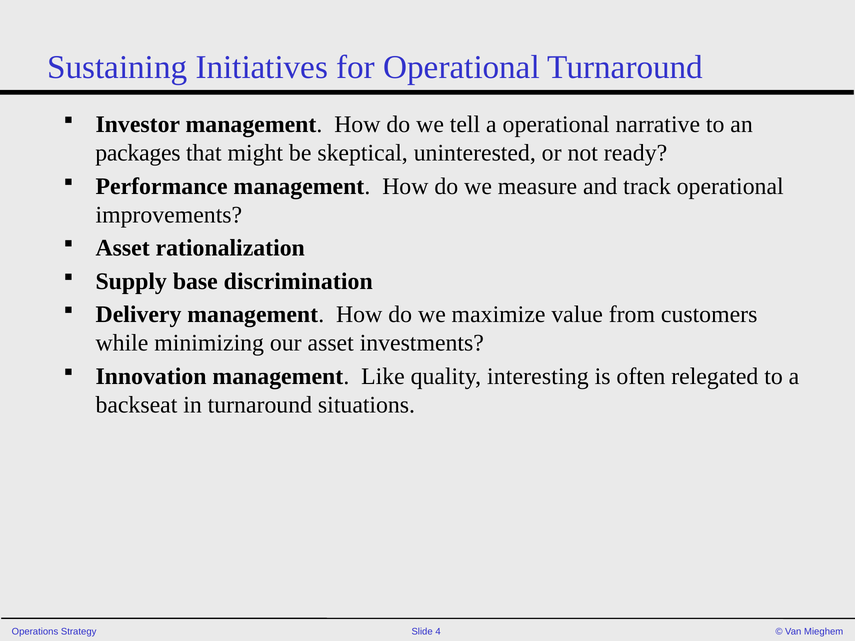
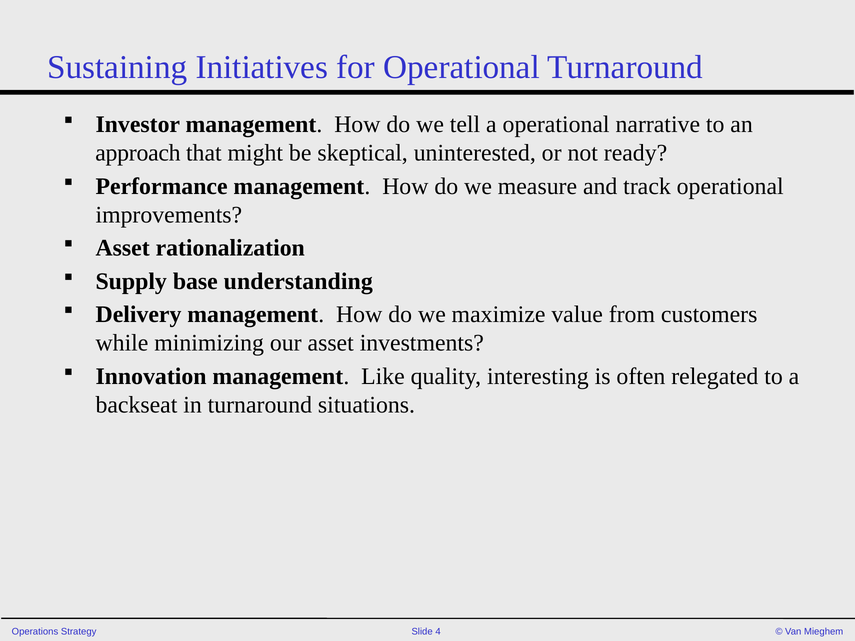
packages: packages -> approach (138, 153)
discrimination: discrimination -> understanding (298, 281)
